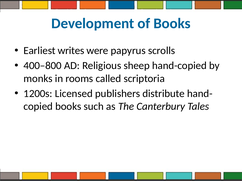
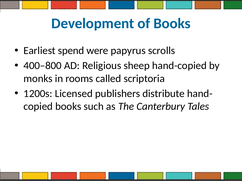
writes: writes -> spend (71, 51)
